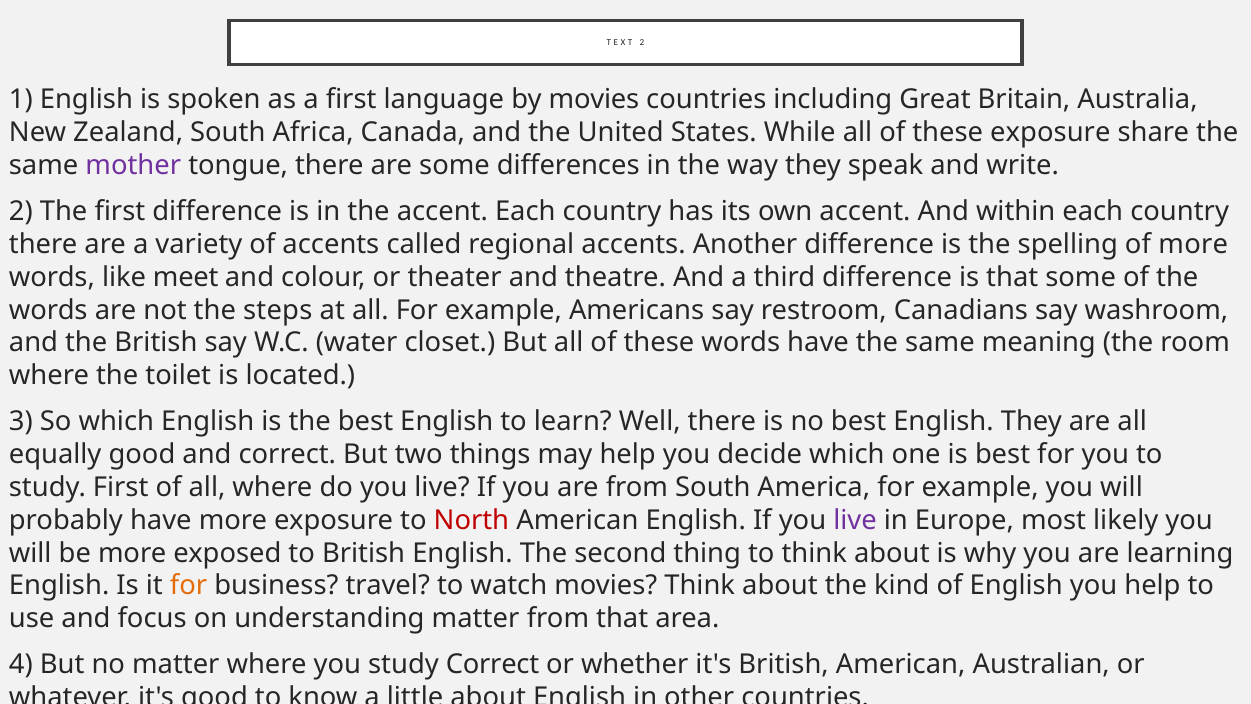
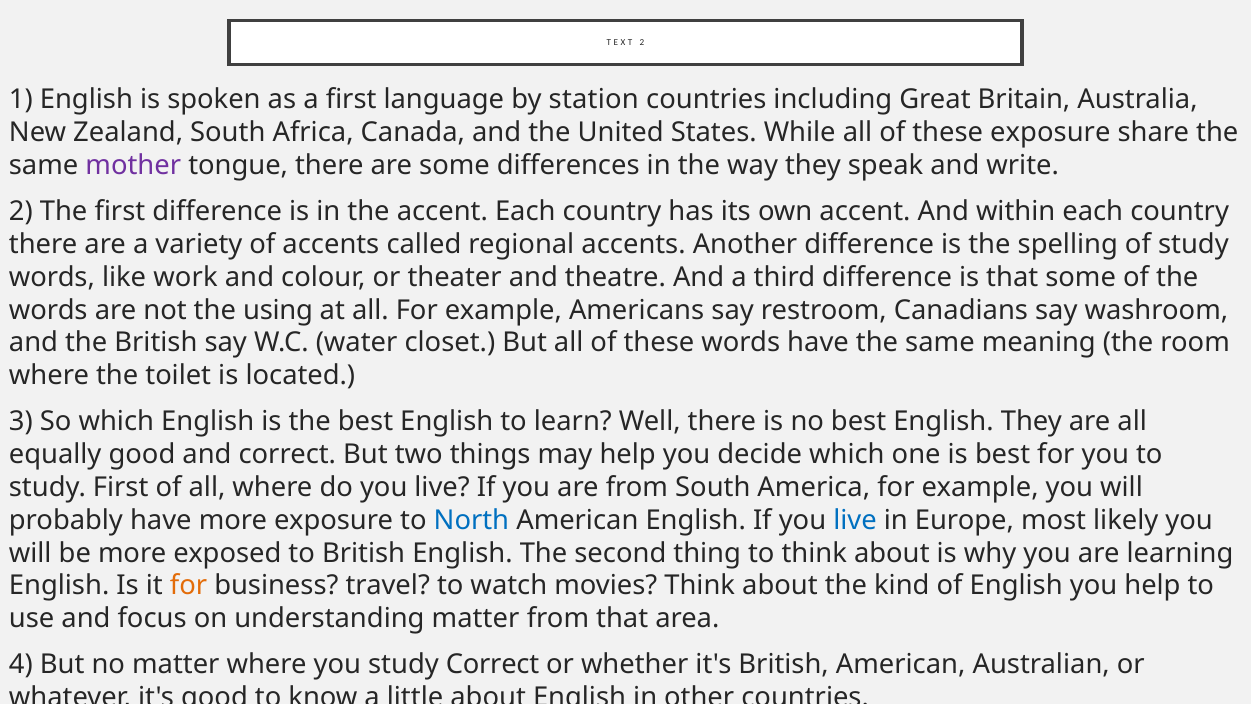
by movies: movies -> station (594, 100)
of more: more -> study (1193, 244)
meet: meet -> work (186, 277)
steps: steps -> using (278, 310)
North colour: red -> blue (471, 520)
live colour: purple -> blue (855, 520)
